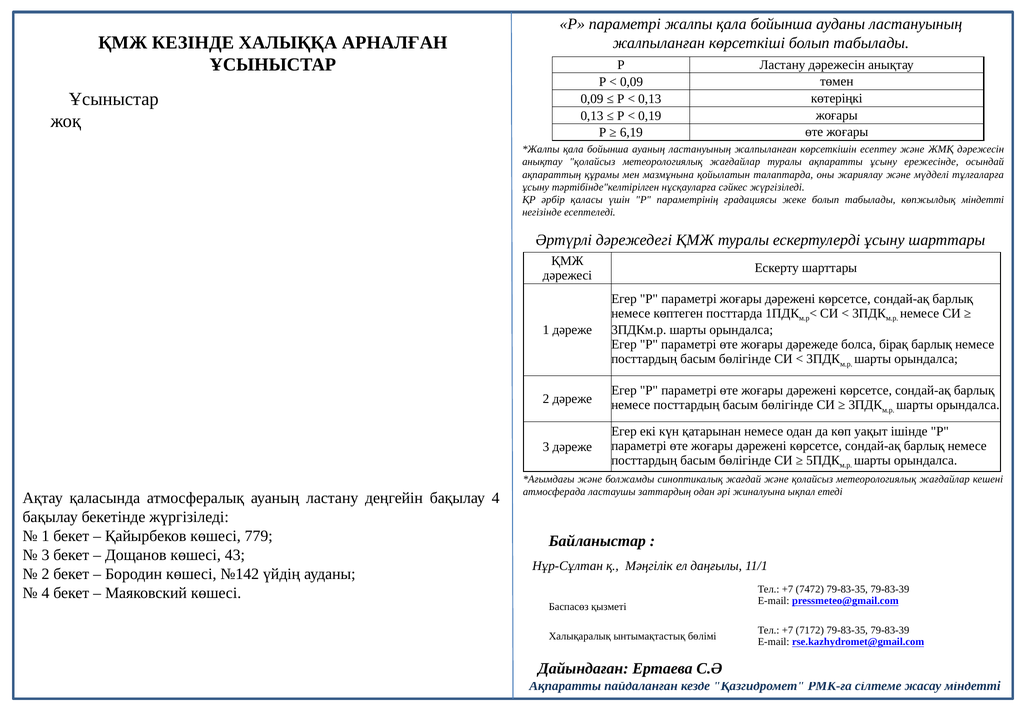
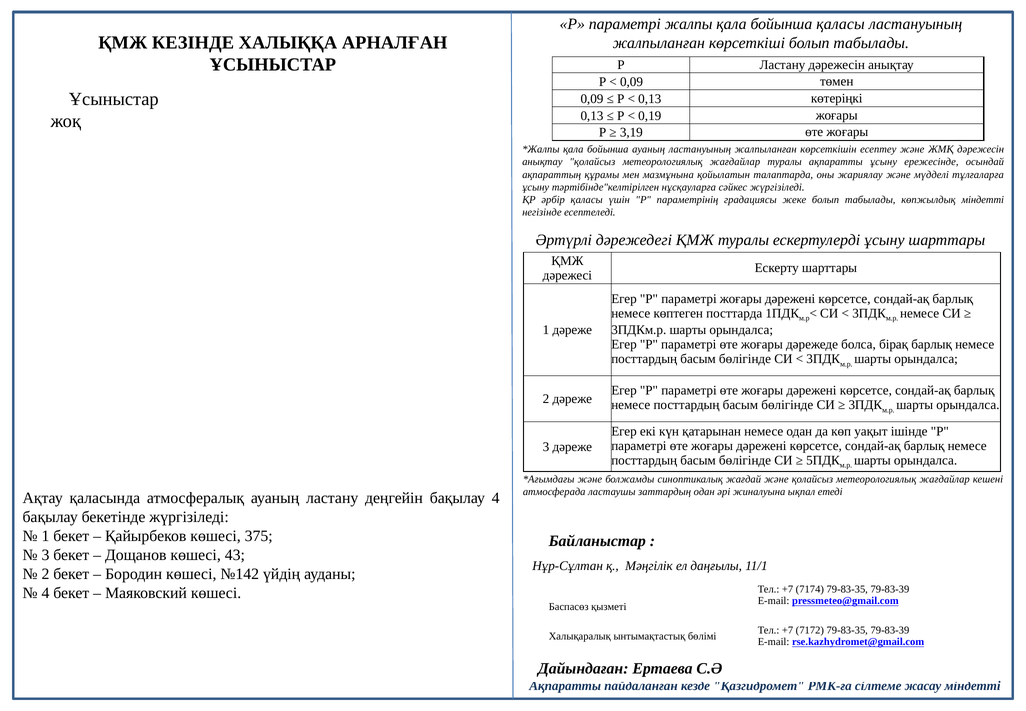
бойынша ауданы: ауданы -> қаласы (841, 24)
6,19: 6,19 -> 3,19 (631, 132)
779: 779 -> 375 (259, 536)
7472: 7472 -> 7174 (810, 589)
